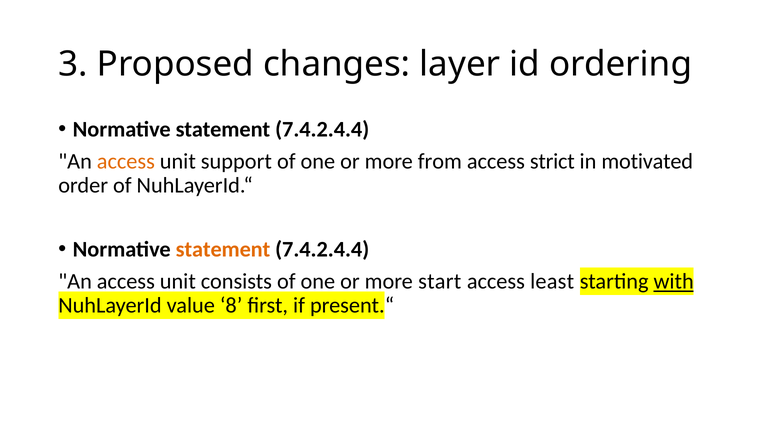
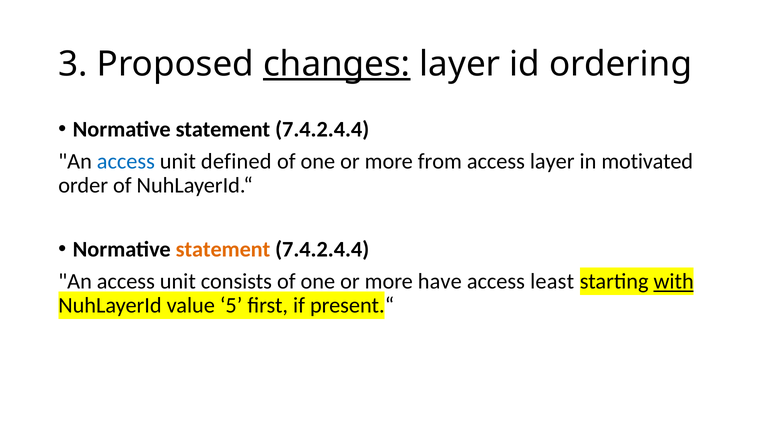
changes underline: none -> present (337, 64)
access colour: orange -> blue (126, 161)
support: support -> defined (236, 161)
access strict: strict -> layer (552, 161)
start: start -> have (440, 282)
8: 8 -> 5 (231, 306)
